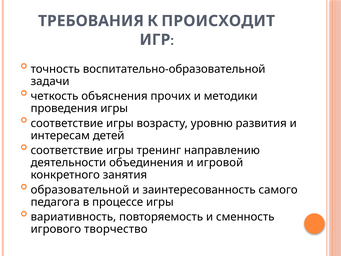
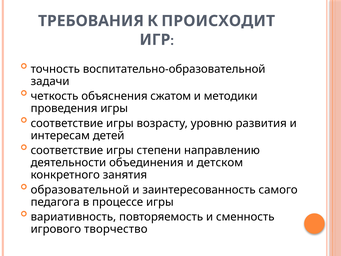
прочих: прочих -> сжатом (171, 96)
тренинг: тренинг -> степени (159, 150)
игровой: игровой -> детском (220, 163)
